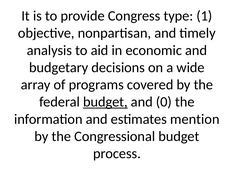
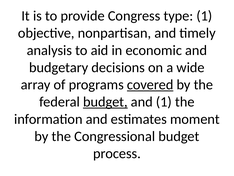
covered underline: none -> present (150, 84)
and 0: 0 -> 1 (164, 102)
mention: mention -> moment (195, 119)
